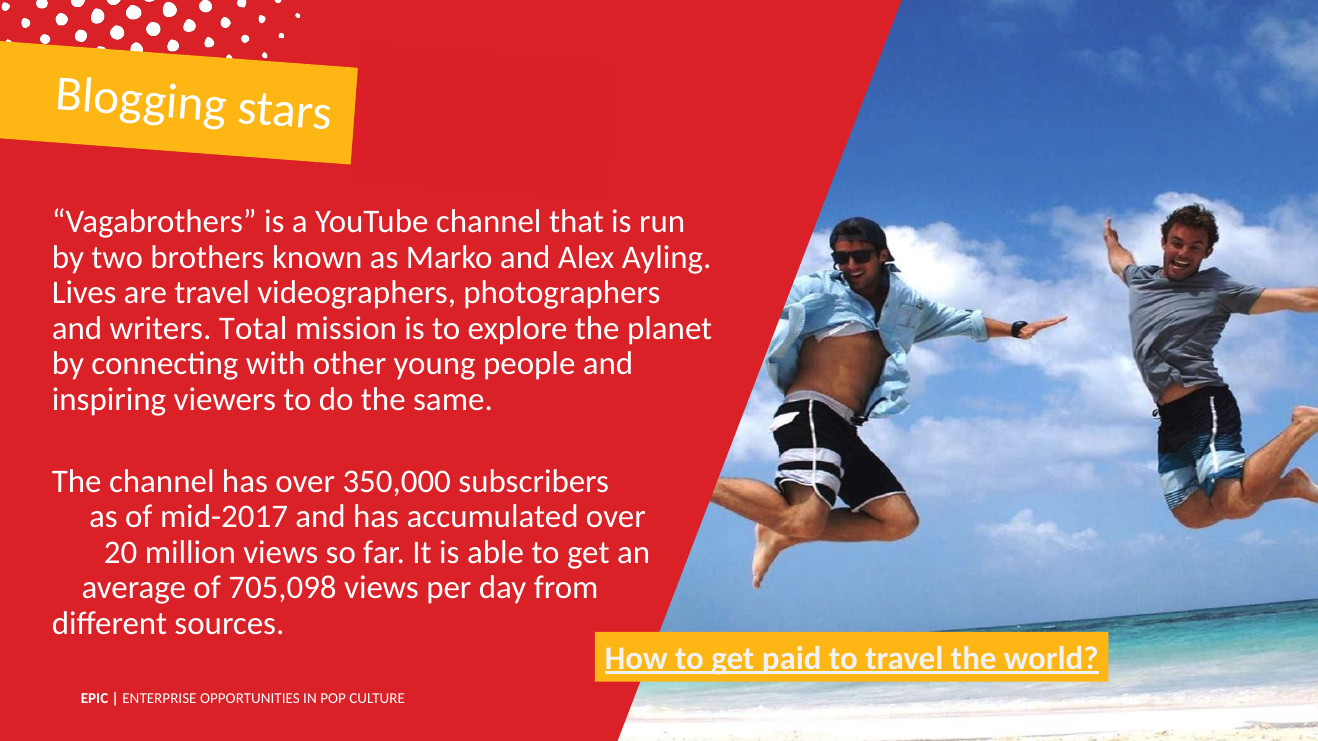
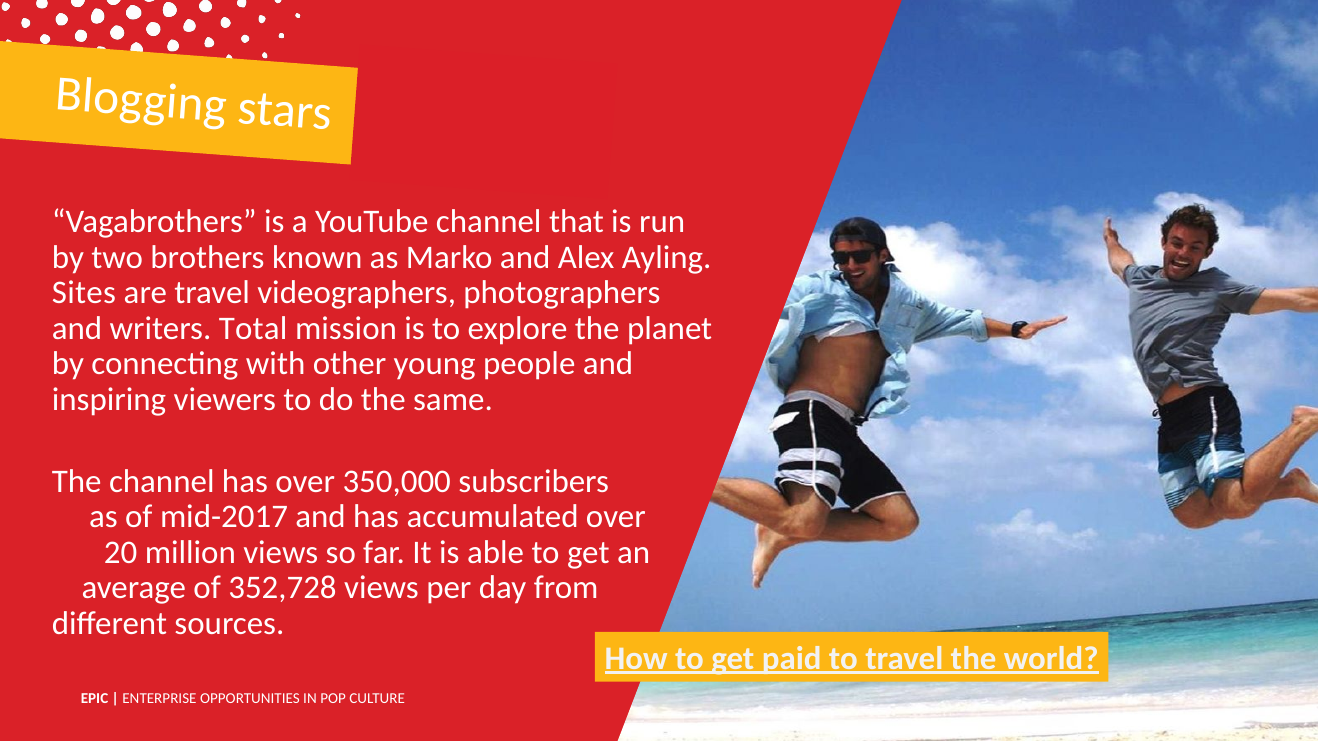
Lives: Lives -> Sites (84, 293)
705,098: 705,098 -> 352,728 (282, 588)
